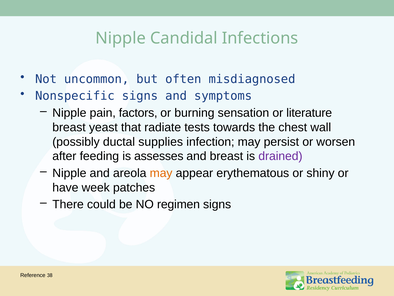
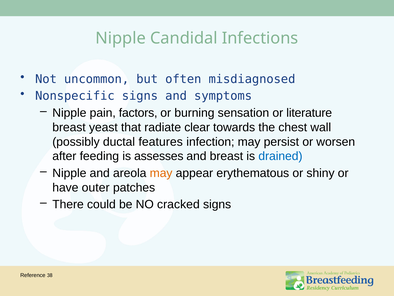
tests: tests -> clear (197, 127)
supplies: supplies -> features (161, 142)
drained colour: purple -> blue (280, 156)
week: week -> outer (96, 187)
regimen: regimen -> cracked (178, 204)
